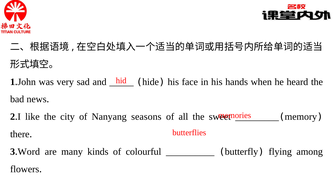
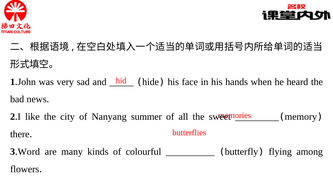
seasons: seasons -> summer (146, 117)
